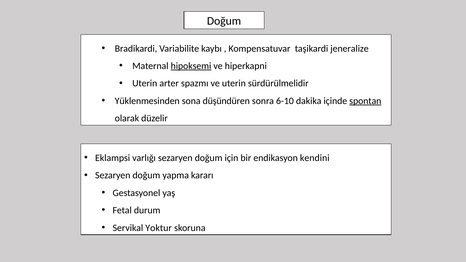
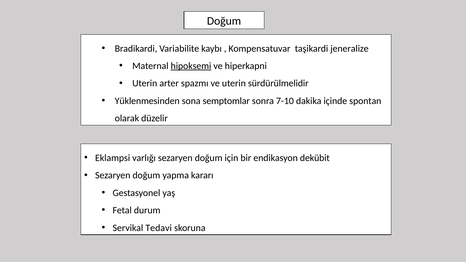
düşündüren: düşündüren -> semptomlar (226, 101)
6-10: 6-10 -> 7-10 (285, 101)
spontan underline: present -> none (365, 101)
kendini: kendini -> dekübit (315, 158)
Yoktur: Yoktur -> Tedavi (159, 228)
